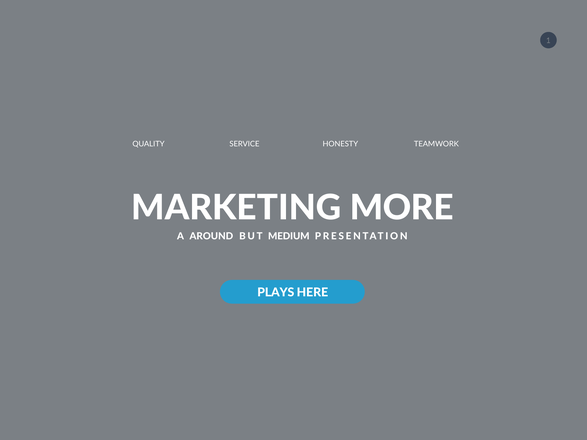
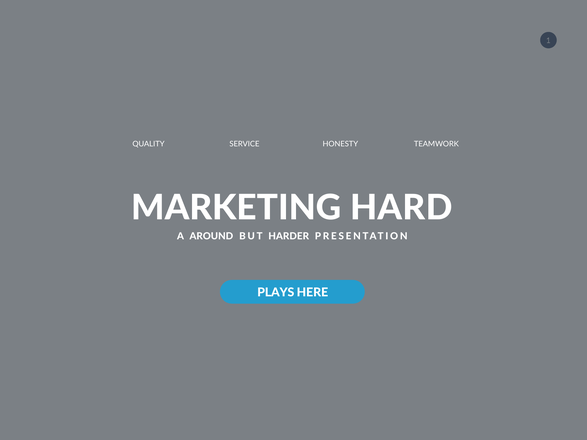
MORE: MORE -> HARD (401, 208)
MEDIUM: MEDIUM -> HARDER (289, 236)
